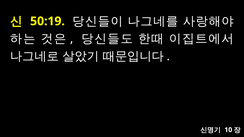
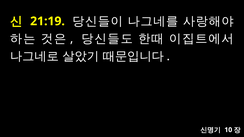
50:19: 50:19 -> 21:19 (47, 21)
